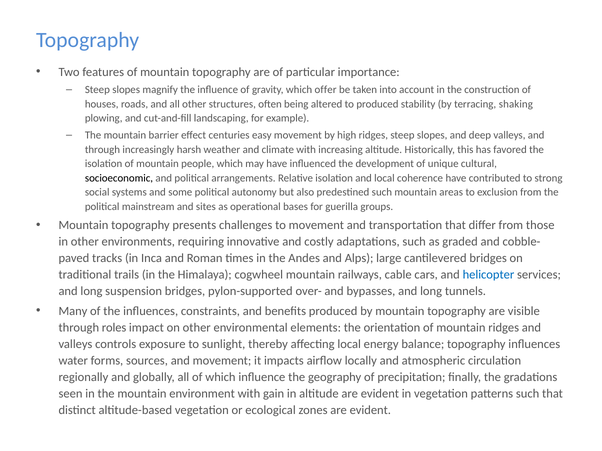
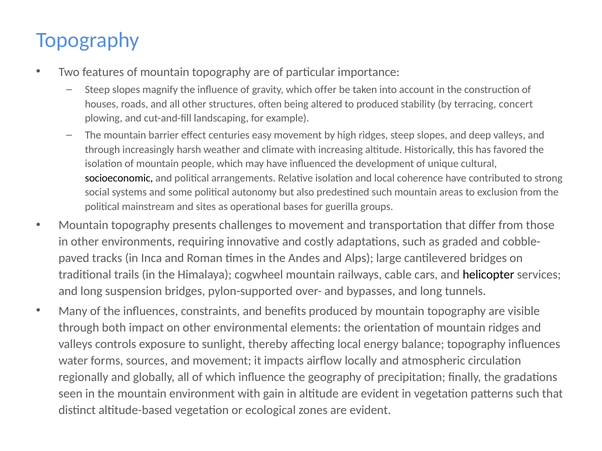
shaking: shaking -> concert (516, 104)
helicopter colour: blue -> black (488, 275)
roles: roles -> both (114, 328)
